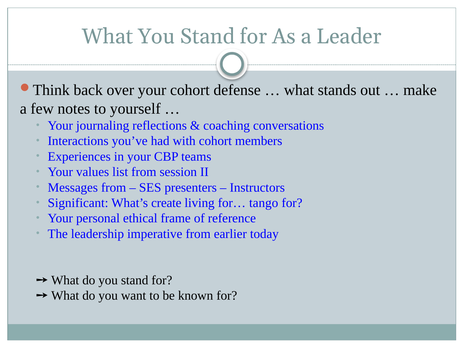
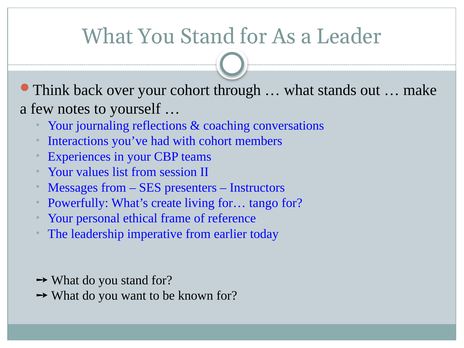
defense: defense -> through (237, 90)
Significant: Significant -> Powerfully (78, 203)
